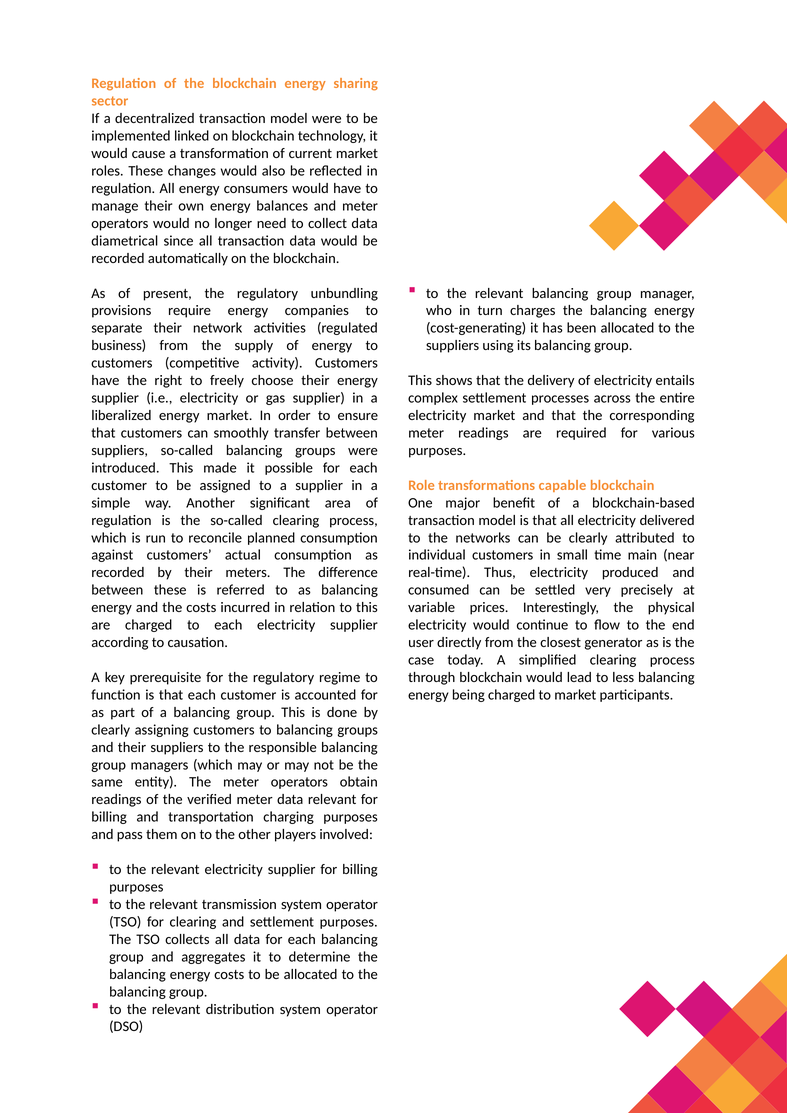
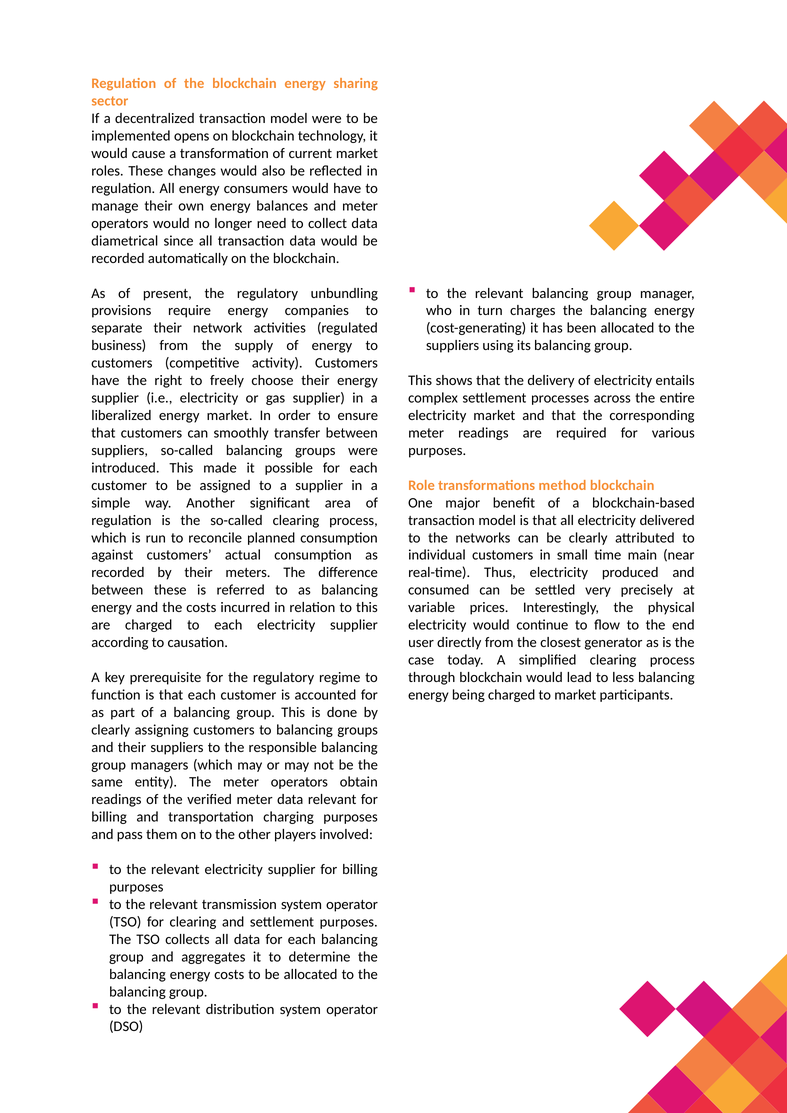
linked: linked -> opens (192, 136)
capable: capable -> method (562, 485)
